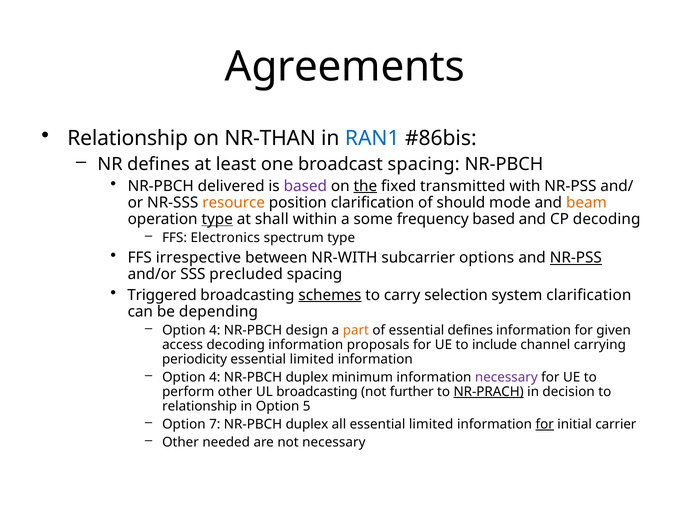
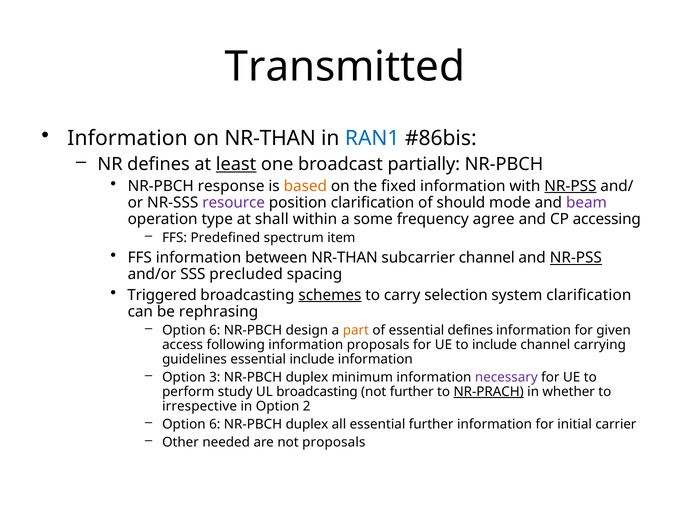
Agreements: Agreements -> Transmitted (345, 67)
Relationship: Relationship -> Information (128, 138)
least underline: none -> present (236, 164)
broadcast spacing: spacing -> partially (424, 164)
delivered: delivered -> response (231, 186)
based colour: purple -> orange (305, 186)
the underline: present -> none (365, 186)
fixed transmitted: transmitted -> information (463, 186)
NR-PSS underline: none -> present (570, 186)
resource colour: orange -> purple (234, 202)
beam colour: orange -> purple (586, 202)
type underline: present -> none (217, 219)
frequency based: based -> agree (494, 219)
CP decoding: decoding -> accessing (607, 219)
Electronics: Electronics -> Predefined (225, 238)
spectrum type: type -> item (341, 238)
FFS irrespective: irrespective -> information (199, 258)
between NR-WITH: NR-WITH -> NR-THAN (345, 258)
subcarrier options: options -> channel (487, 258)
depending: depending -> rephrasing (219, 311)
4: 4 -> 6 (215, 330)
access decoding: decoding -> following (236, 345)
periodicity: periodicity -> guidelines (195, 359)
limited: limited -> include (312, 359)
4: 4 -> 3 (215, 377)
perform other: other -> study (235, 391)
decision: decision -> whether (569, 391)
relationship: relationship -> irrespective (200, 406)
5: 5 -> 2 (307, 406)
7: 7 -> 6 (215, 424)
all essential limited: limited -> further (431, 424)
for underline: present -> none (545, 424)
not necessary: necessary -> proposals (334, 442)
